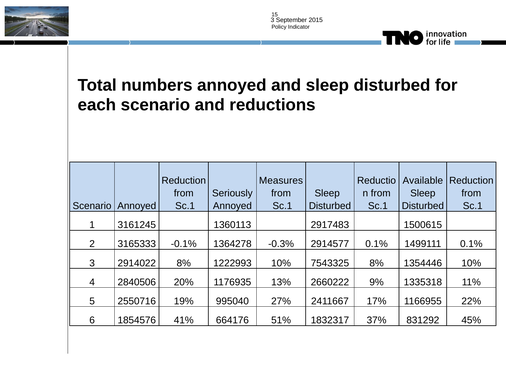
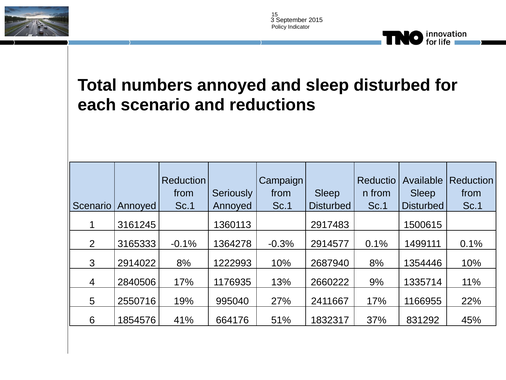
Measures: Measures -> Campaign (281, 180)
7543325: 7543325 -> 2687940 (330, 263)
2840506 20%: 20% -> 17% (184, 282)
1335318: 1335318 -> 1335714 (423, 282)
